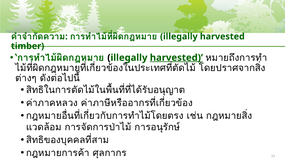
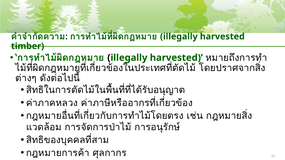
harvested underline: present -> none (176, 58)
